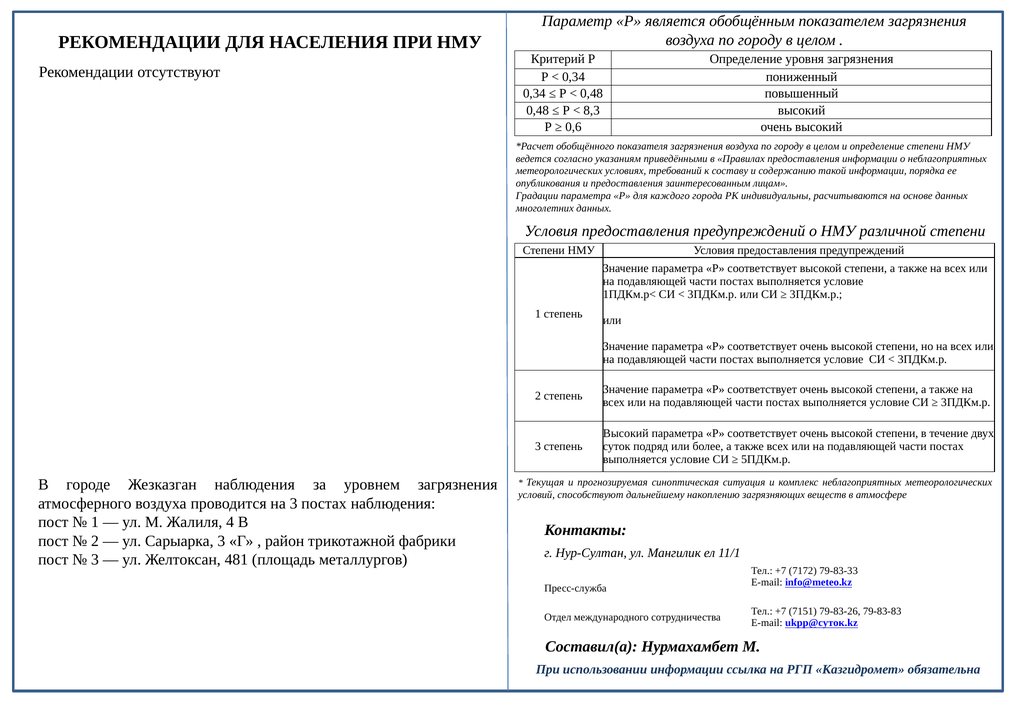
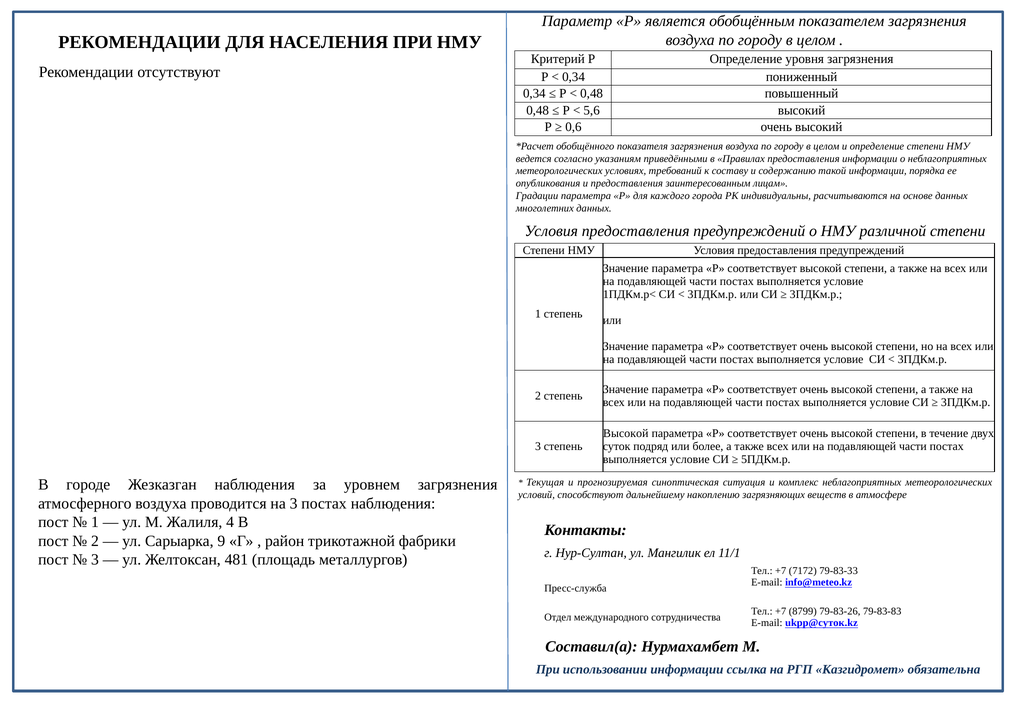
8,3: 8,3 -> 5,6 (592, 110)
Высокий: Высокий -> Высокой (626, 434)
Сарыарка 3: 3 -> 9 (221, 541)
7151: 7151 -> 8799 (803, 612)
